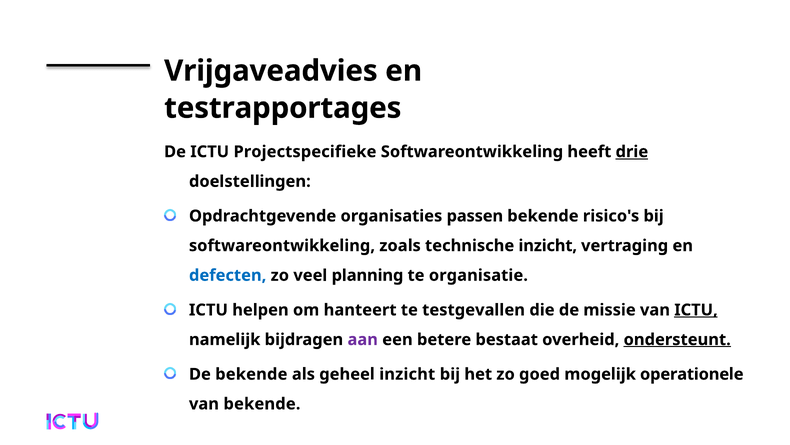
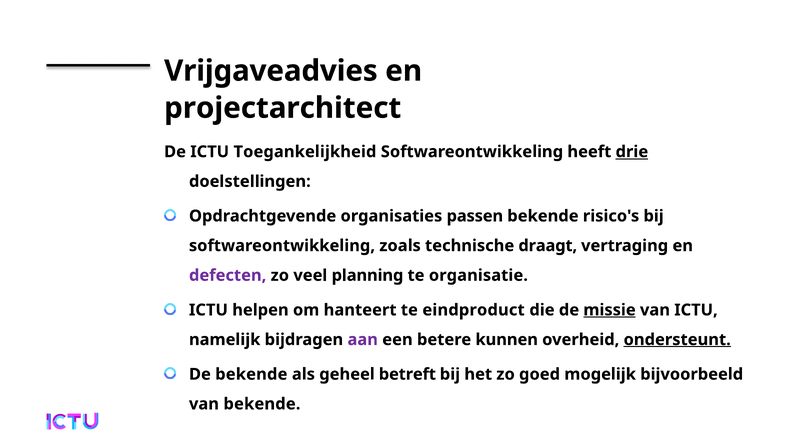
testrapportages: testrapportages -> projectarchitect (283, 108)
Projectspecifieke: Projectspecifieke -> Toegankelijkheid (305, 152)
technische inzicht: inzicht -> draagt (548, 245)
defecten colour: blue -> purple (228, 275)
testgevallen: testgevallen -> eindproduct (474, 310)
missie underline: none -> present (610, 310)
ICTU underline: present -> none (696, 310)
bestaat: bestaat -> kunnen (507, 339)
geheel inzicht: inzicht -> betreft (407, 374)
operationele: operationele -> bijvoorbeeld (692, 374)
